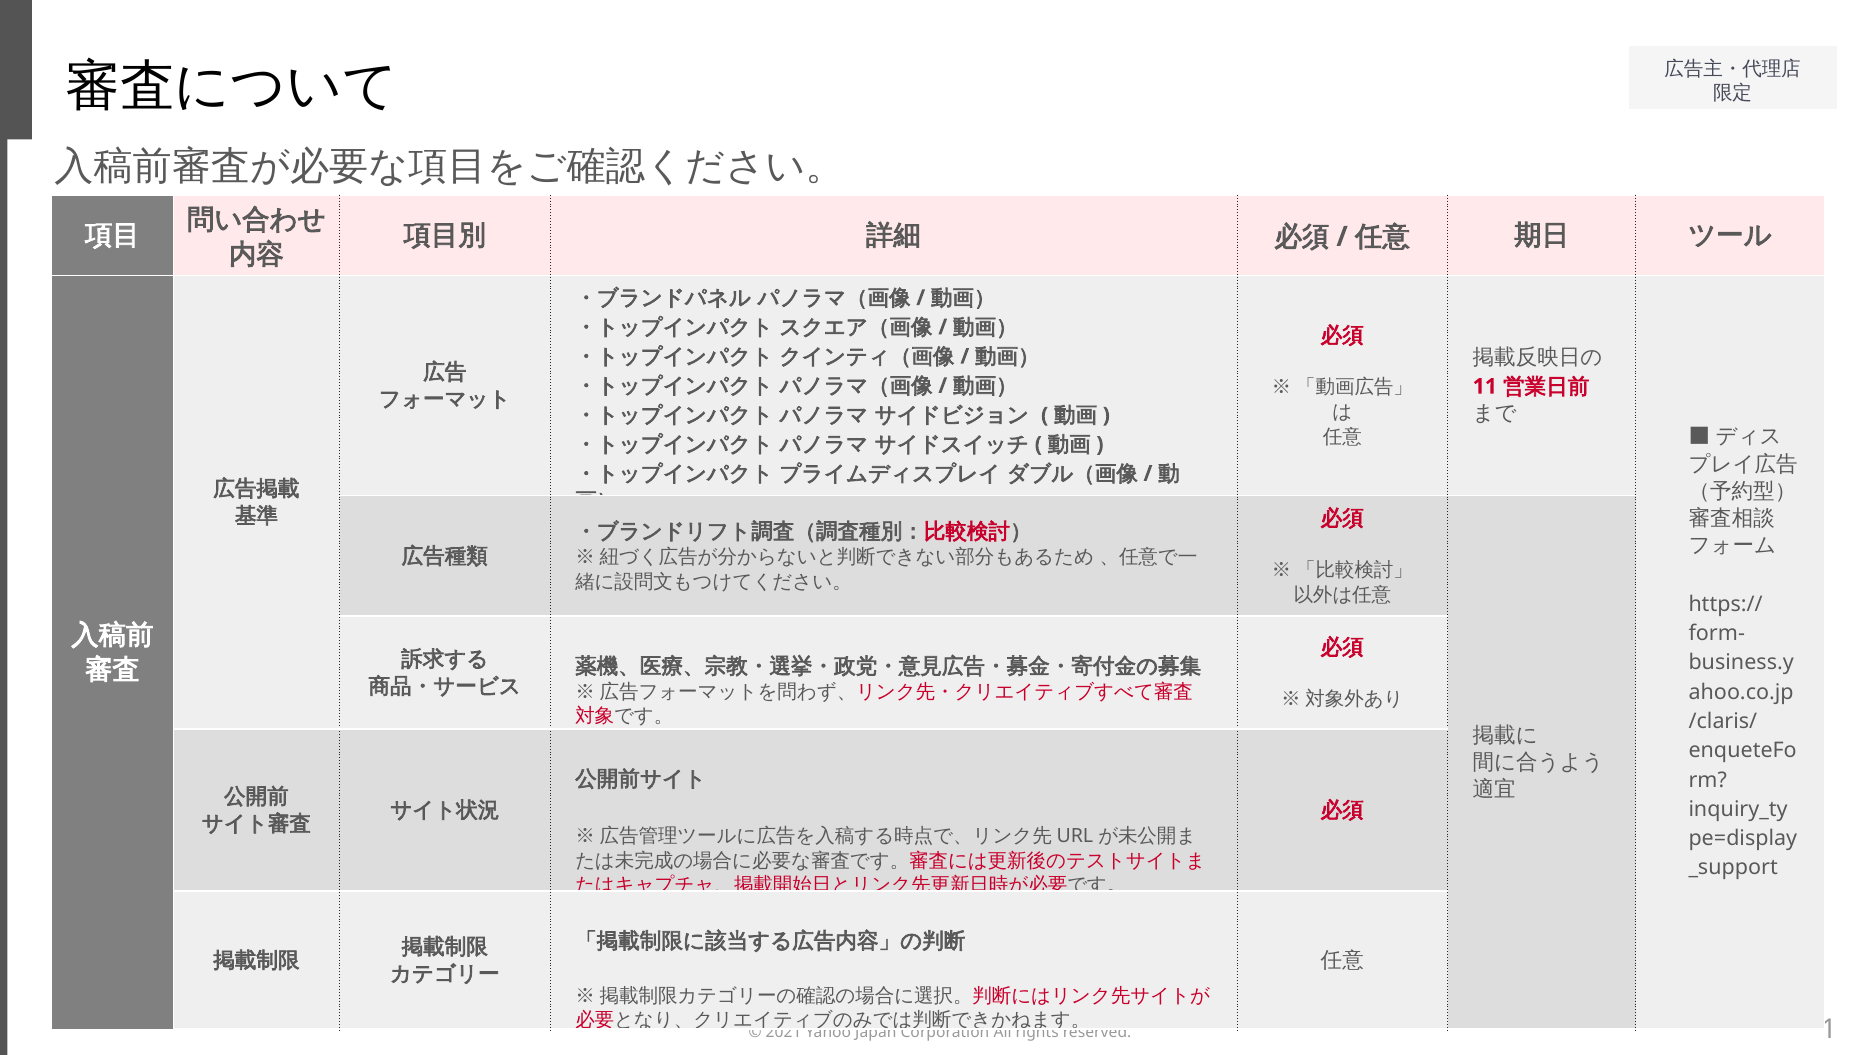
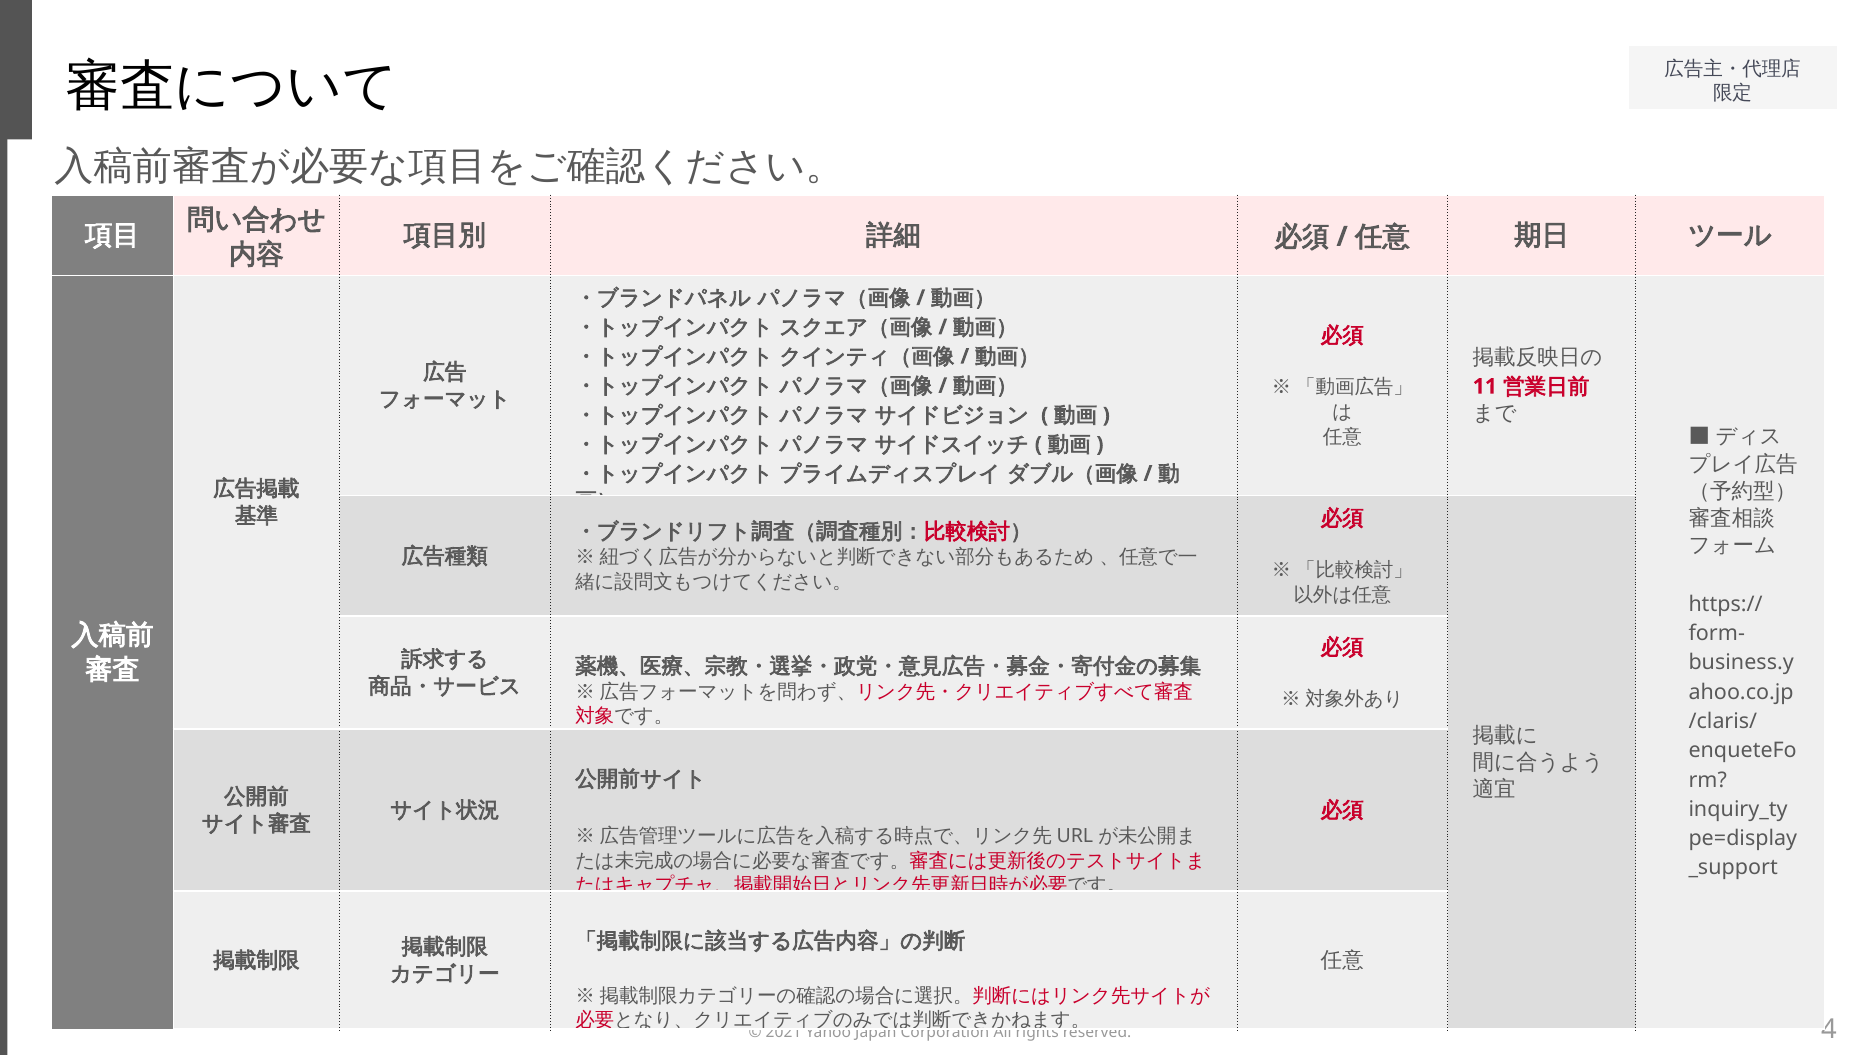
1: 1 -> 4 (1829, 1029)
